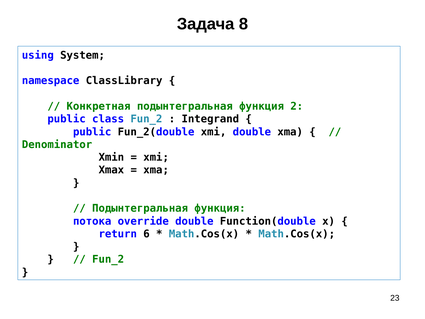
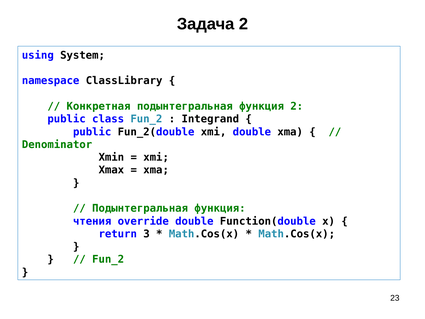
Задача 8: 8 -> 2 (243, 24)
потока: потока -> чтения (92, 221)
6: 6 -> 3 (146, 234)
